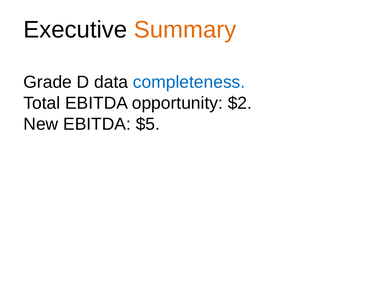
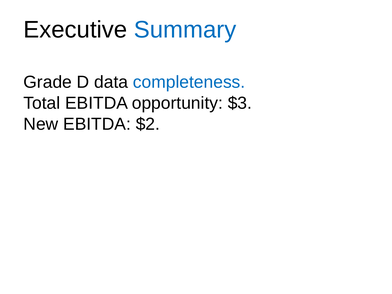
Summary colour: orange -> blue (185, 30)
$2: $2 -> $3 (240, 103)
$5: $5 -> $2 (148, 124)
